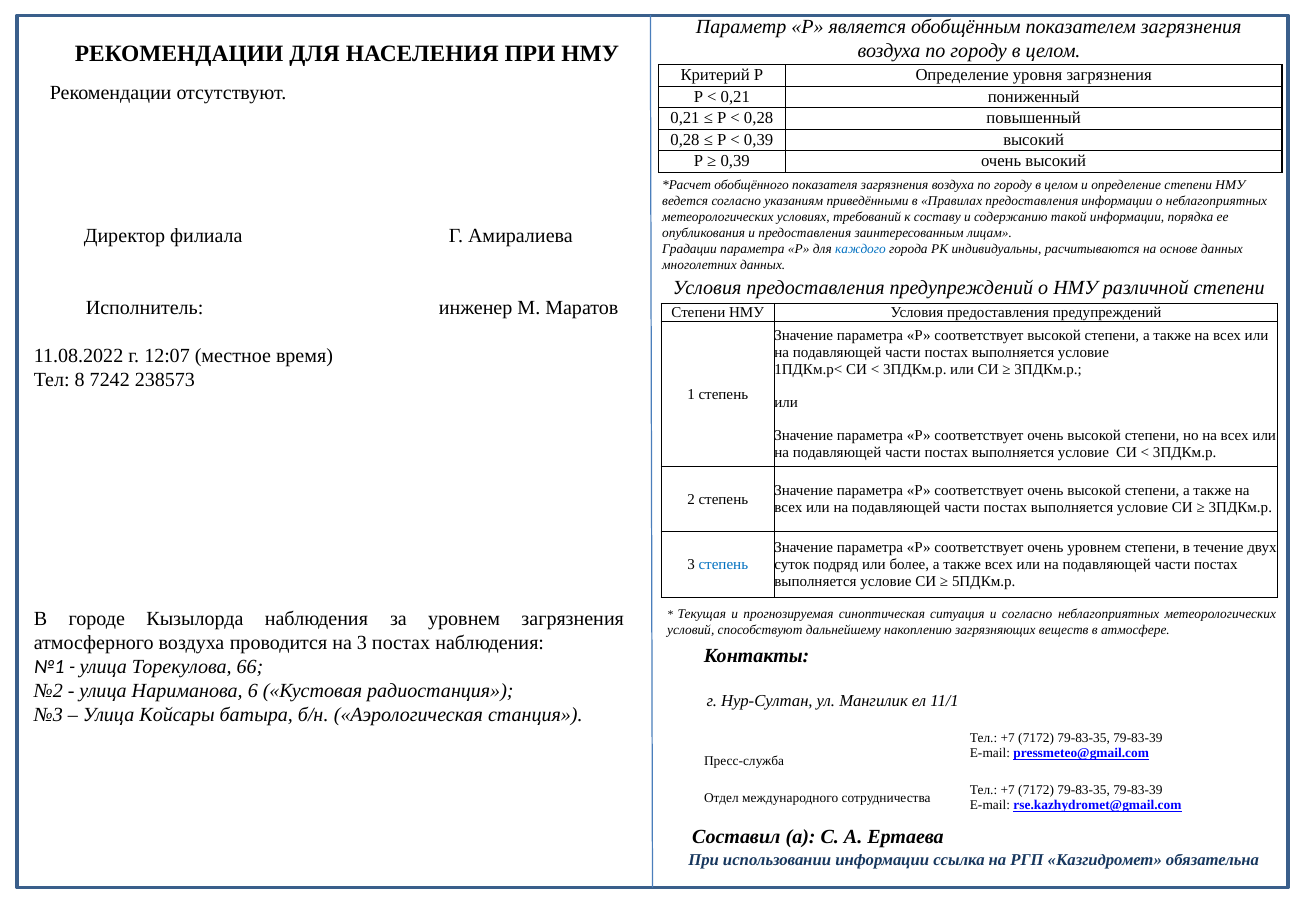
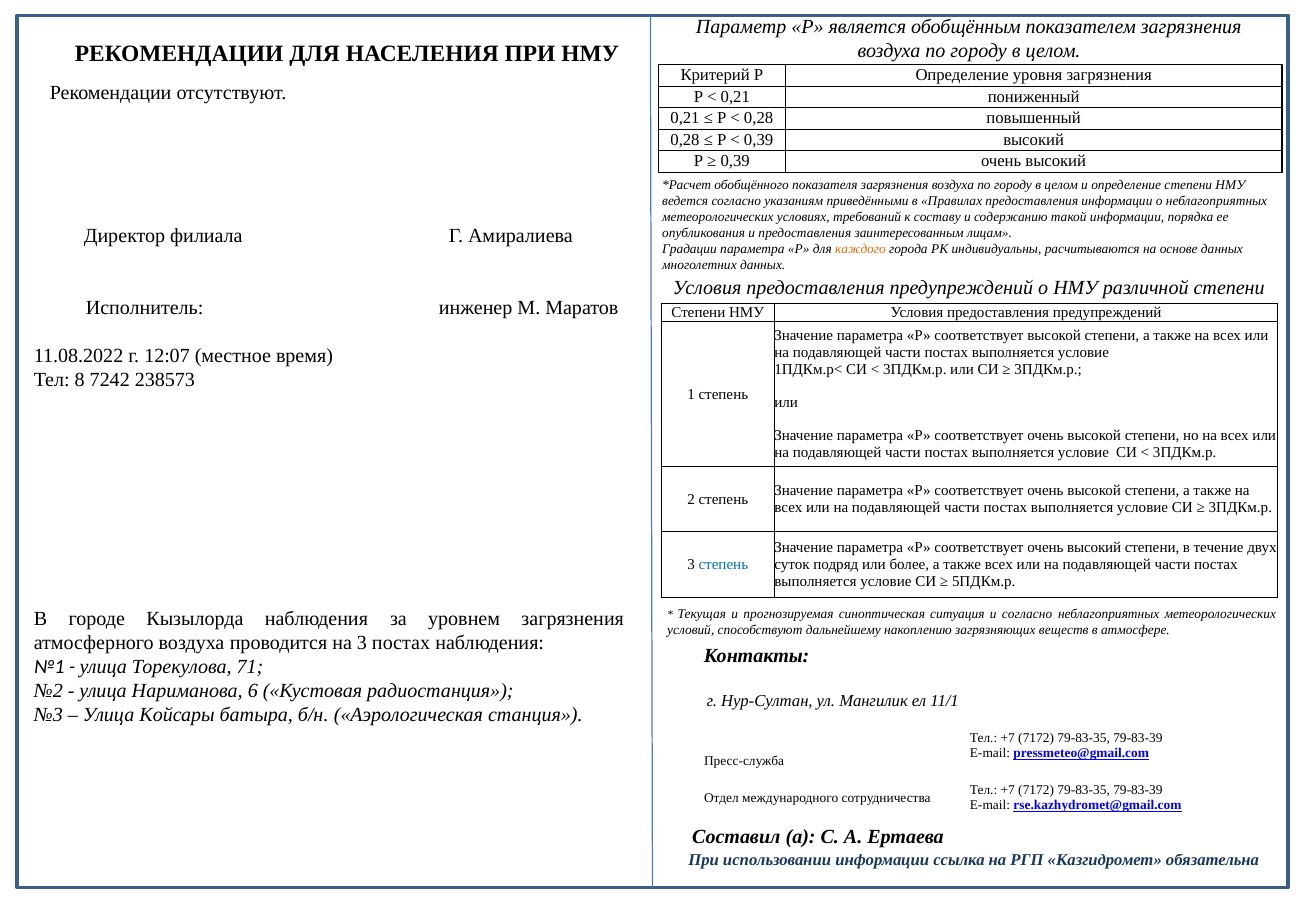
каждого colour: blue -> orange (861, 249)
соответствует очень уровнем: уровнем -> высокий (1094, 548)
66: 66 -> 71 (250, 667)
